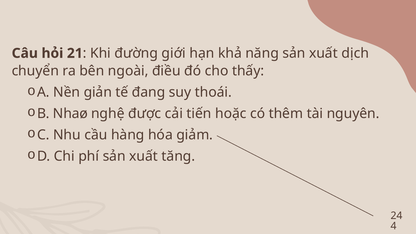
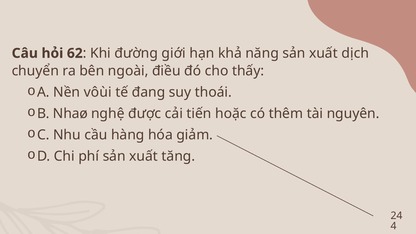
21: 21 -> 62 (75, 53)
giản: giản -> vôùi (98, 92)
